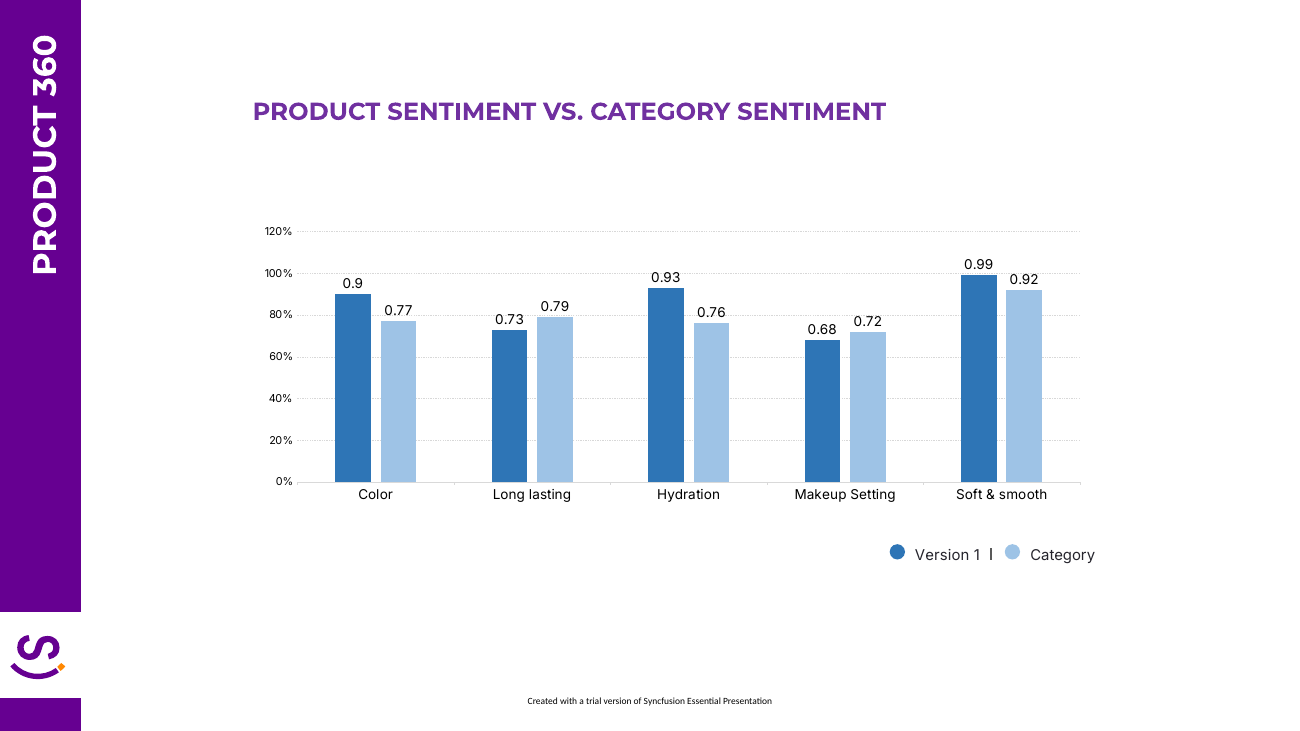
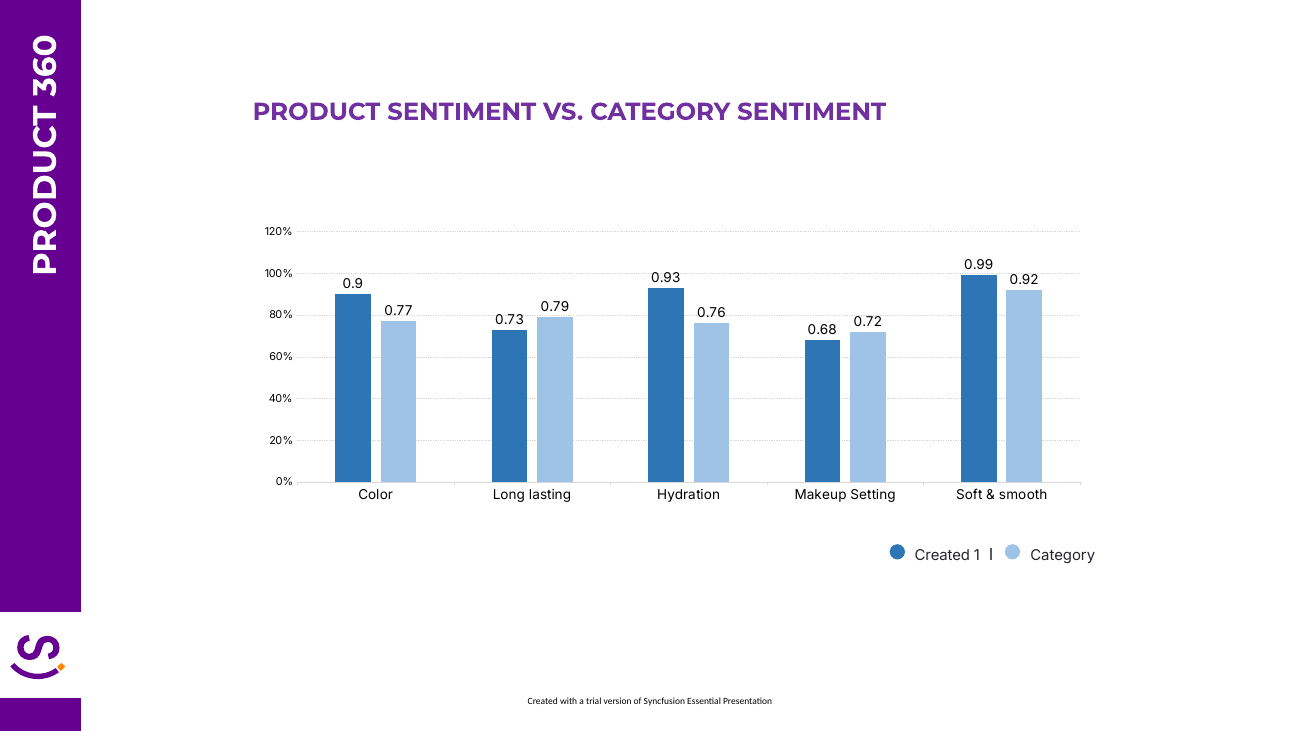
Version: Version -> Created (942, 555)
